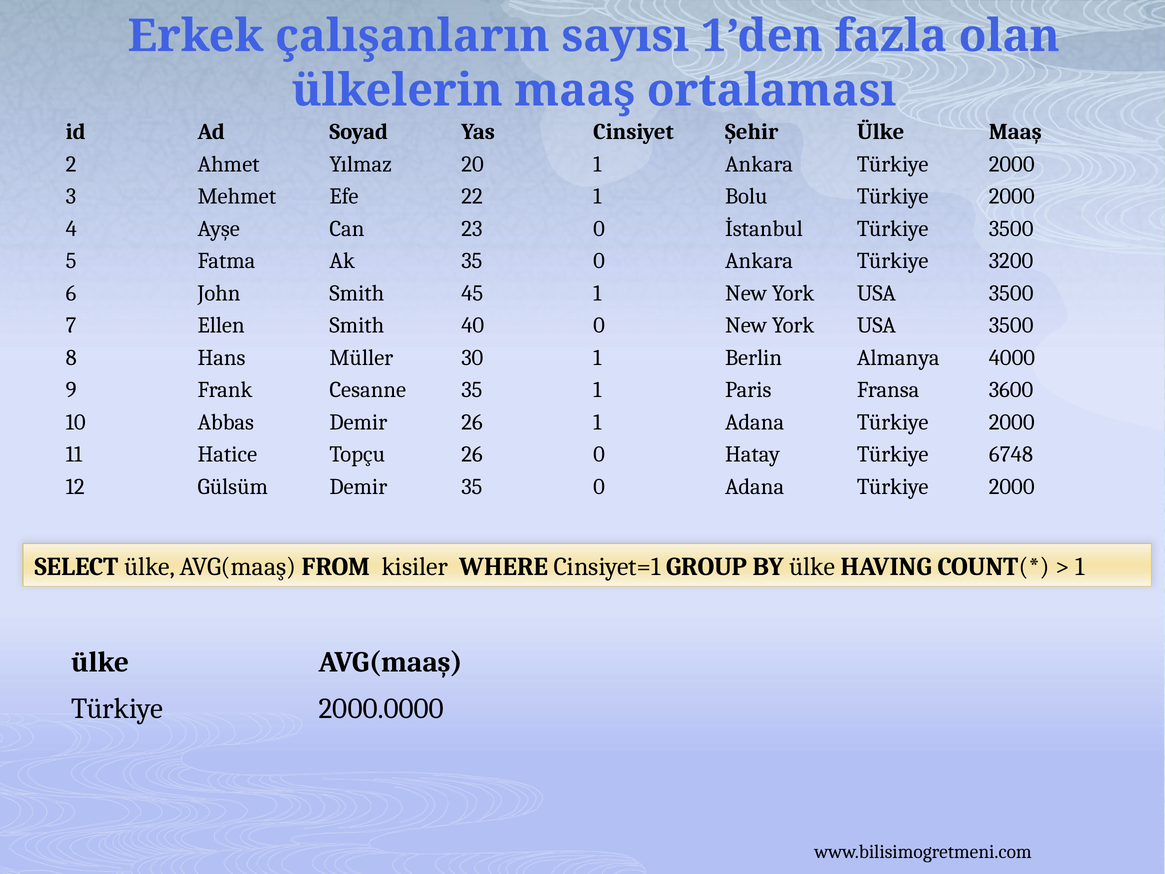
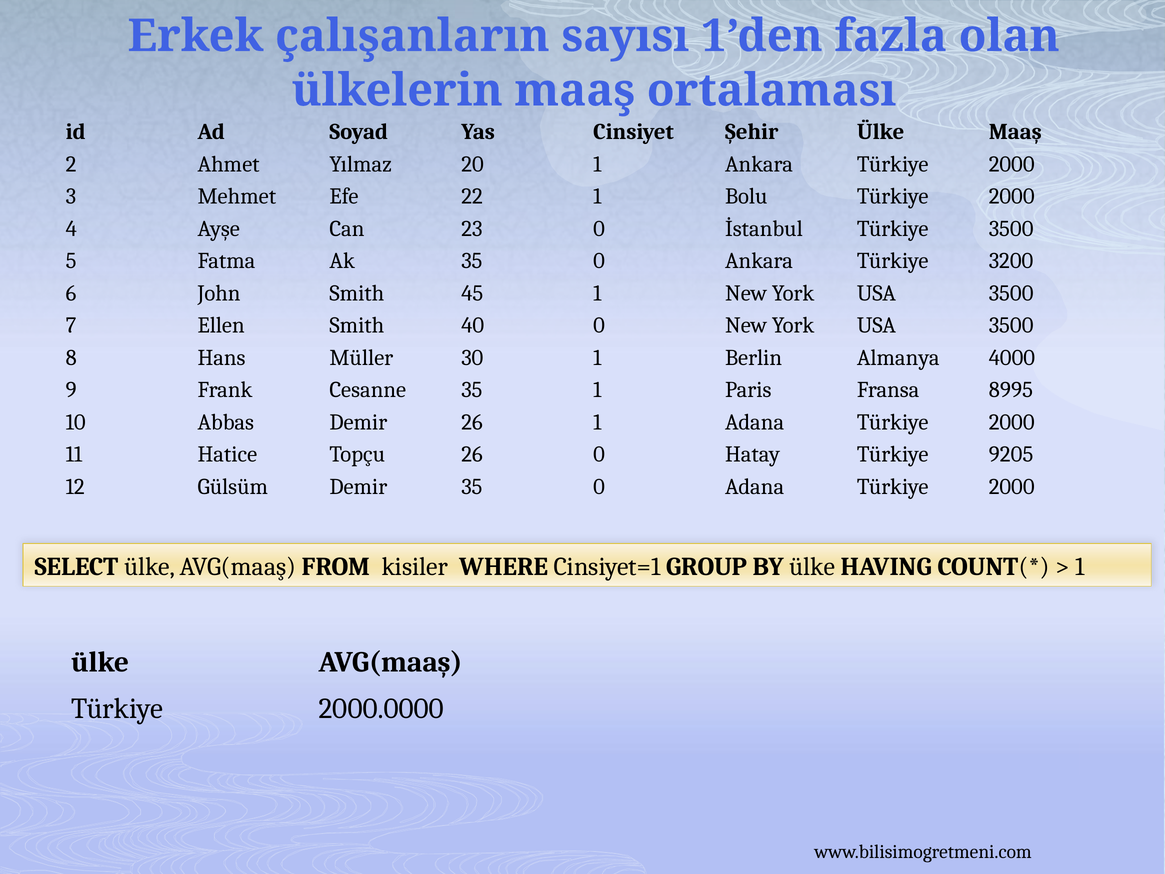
3600: 3600 -> 8995 (1011, 390)
6748: 6748 -> 9205 (1011, 454)
